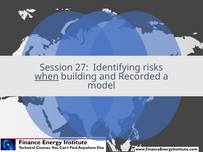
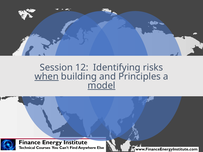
27: 27 -> 12 (82, 68)
Recorded: Recorded -> Principles (140, 77)
model underline: none -> present (101, 86)
